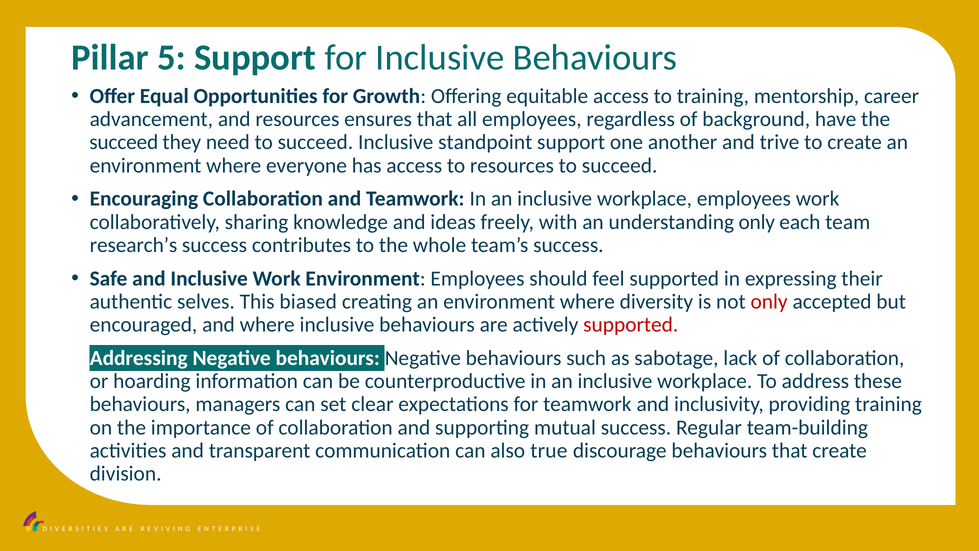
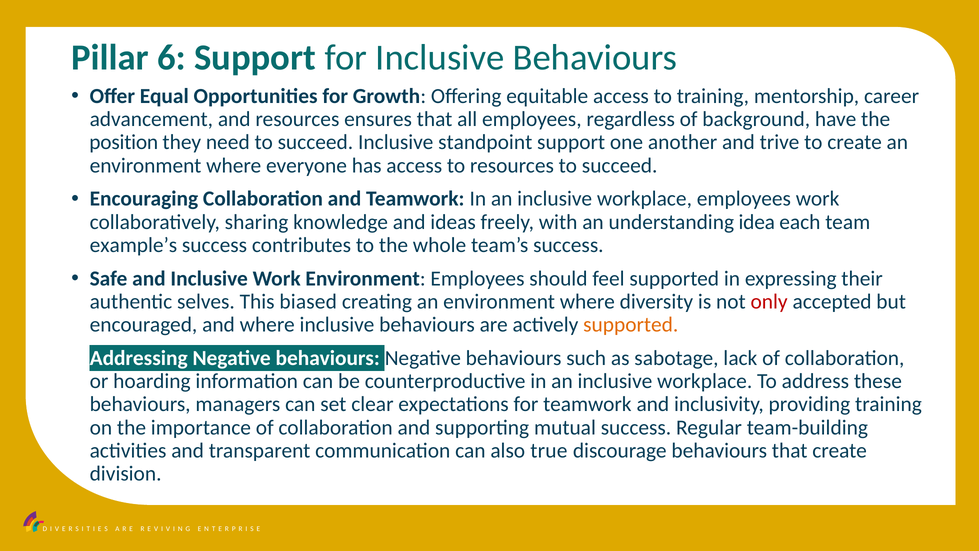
5: 5 -> 6 (172, 58)
succeed: succeed -> position (124, 142)
understanding only: only -> idea (757, 222)
research’s: research’s -> example’s (133, 245)
supported colour: red -> orange (631, 325)
